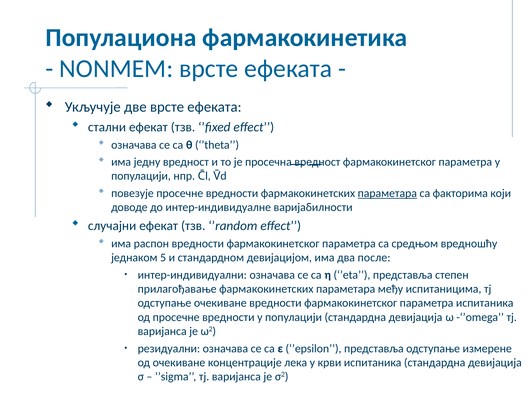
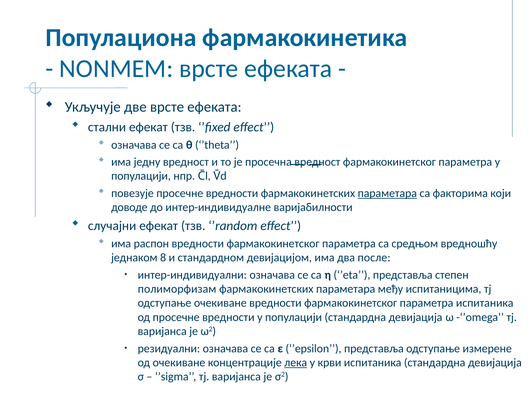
5: 5 -> 8 (163, 257)
прилагођавање: прилагођавање -> полиморфизам (177, 289)
лека underline: none -> present (296, 362)
